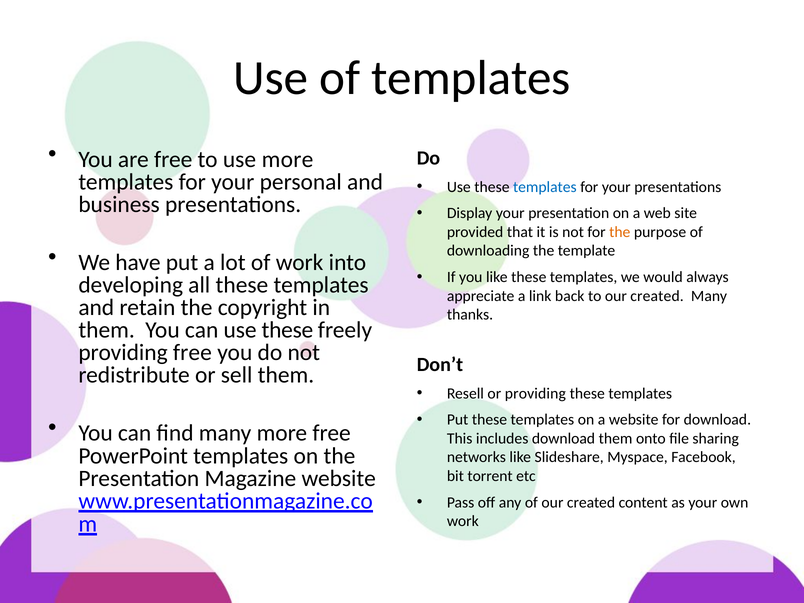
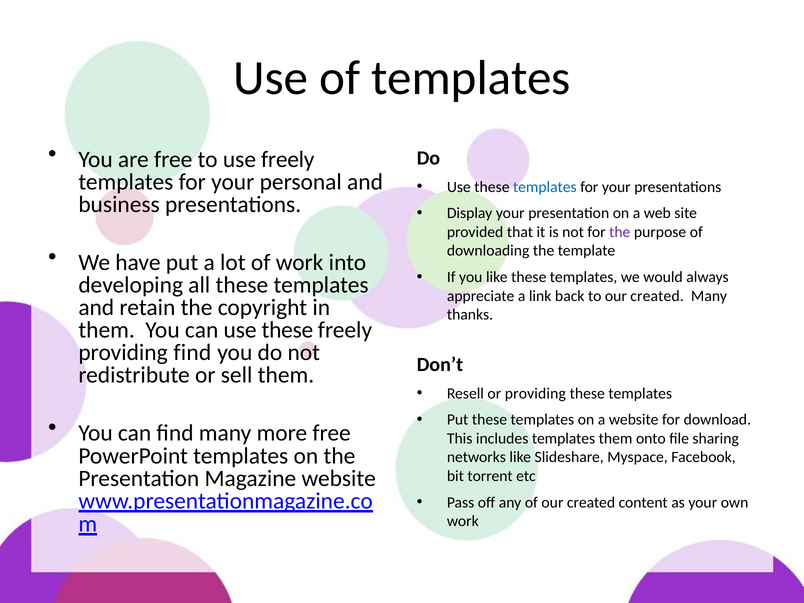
use more: more -> freely (288, 159)
the colour: orange -> purple (620, 232)
providing free: free -> find (192, 353)
includes download: download -> templates (564, 438)
